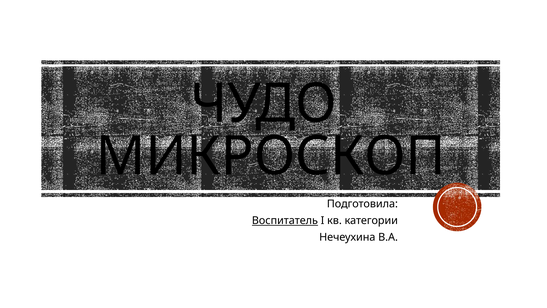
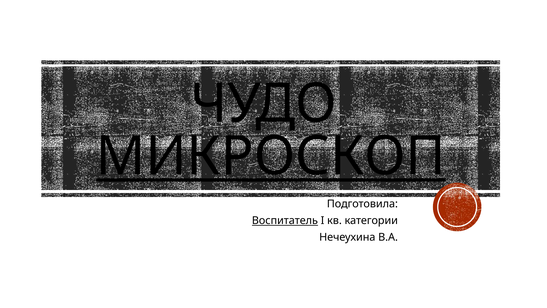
МИКРОСКОП underline: none -> present (271, 156)
